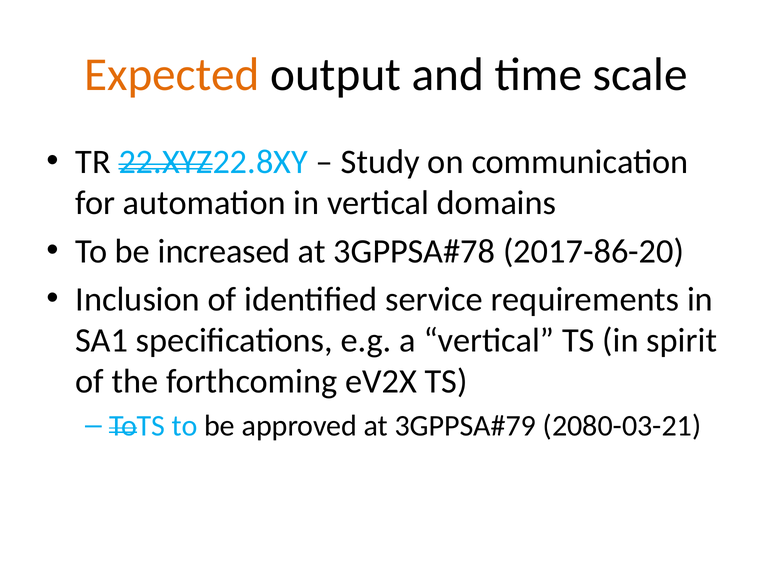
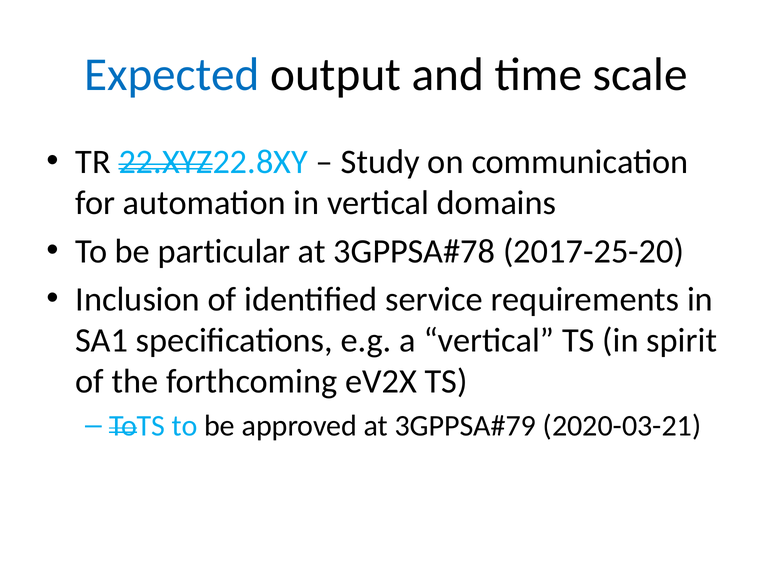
Expected colour: orange -> blue (172, 75)
increased: increased -> particular (224, 252)
2017-86-20: 2017-86-20 -> 2017-25-20 (594, 252)
2080-03-21: 2080-03-21 -> 2020-03-21 (622, 426)
